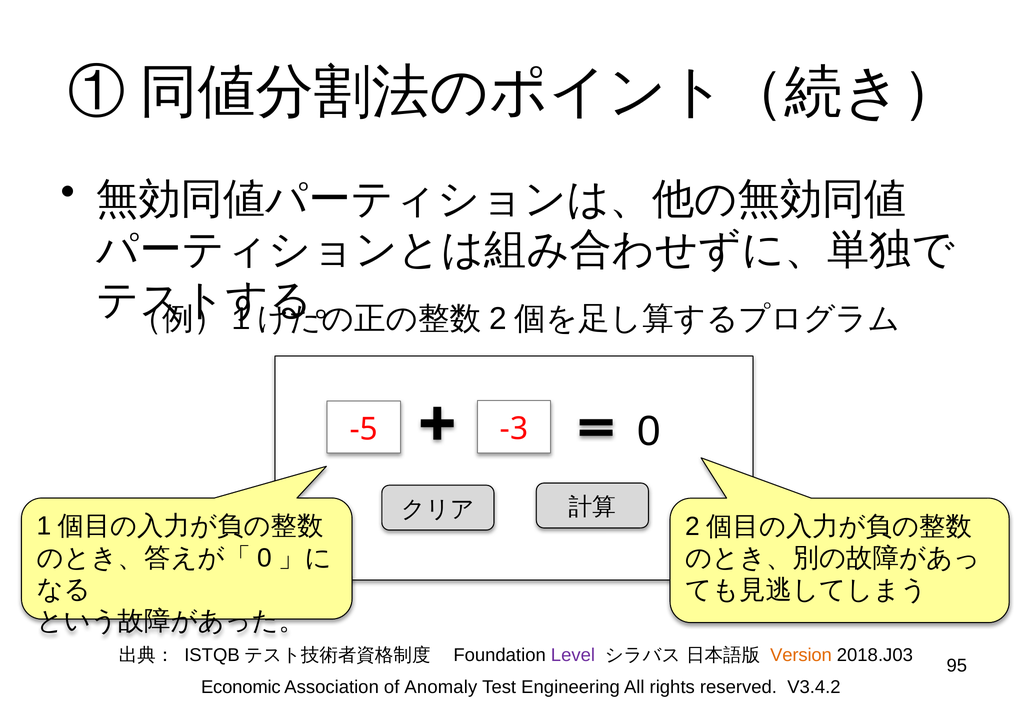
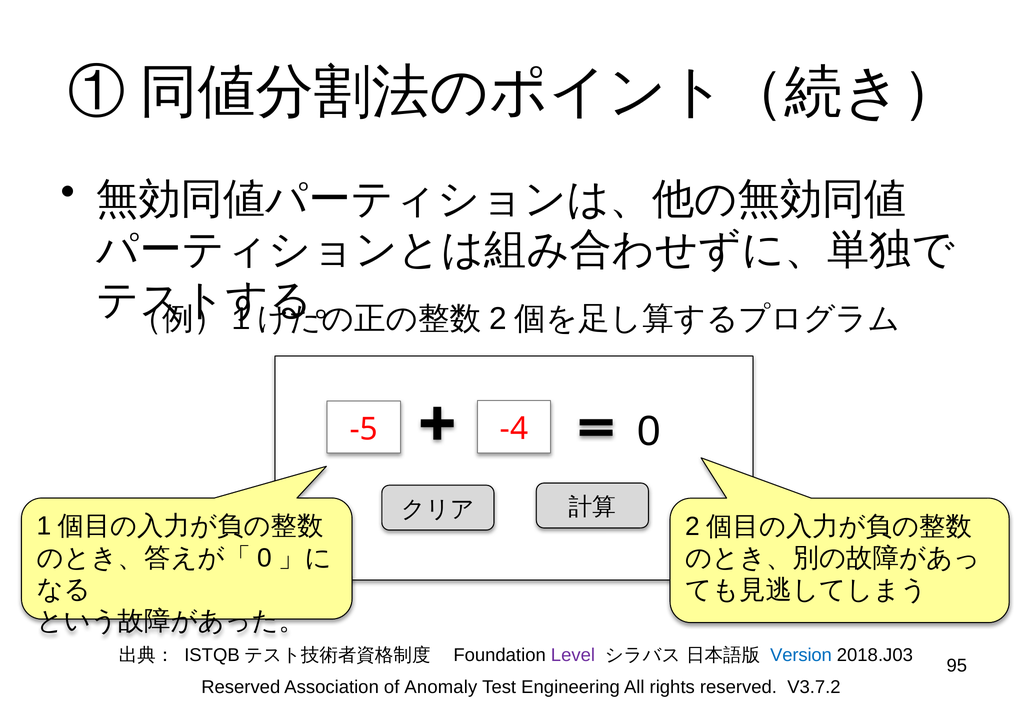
-3: -3 -> -4 (514, 429)
Version colour: orange -> blue (801, 655)
Economic: Economic -> Reserved (241, 687)
V3.4.2: V3.4.2 -> V3.7.2 (814, 687)
